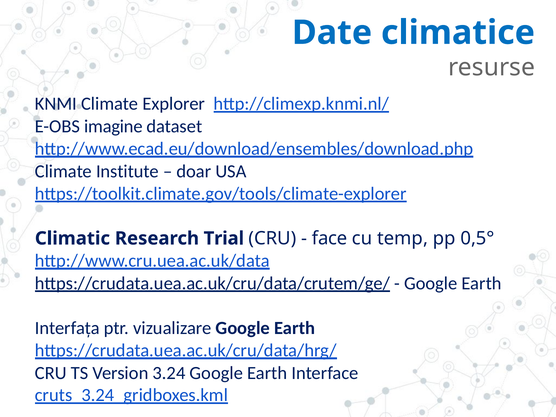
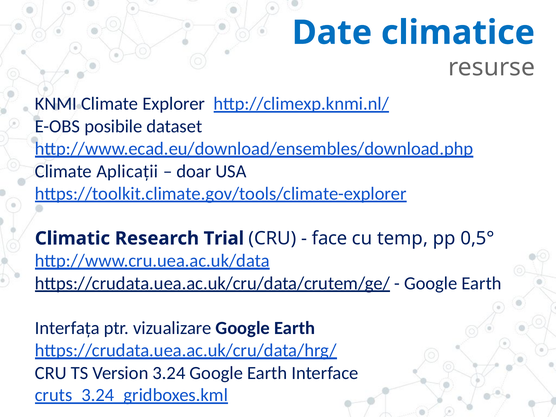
imagine: imagine -> posibile (113, 126)
Institute: Institute -> Aplicații (127, 171)
